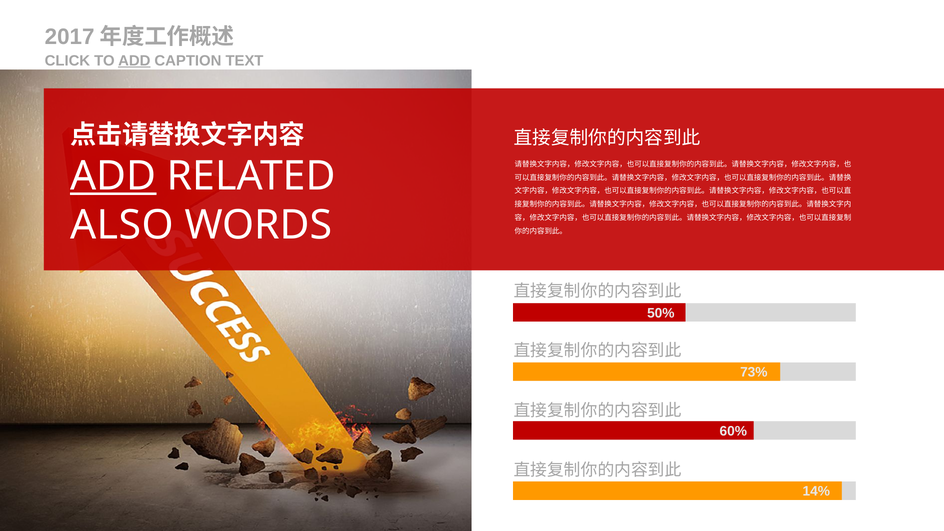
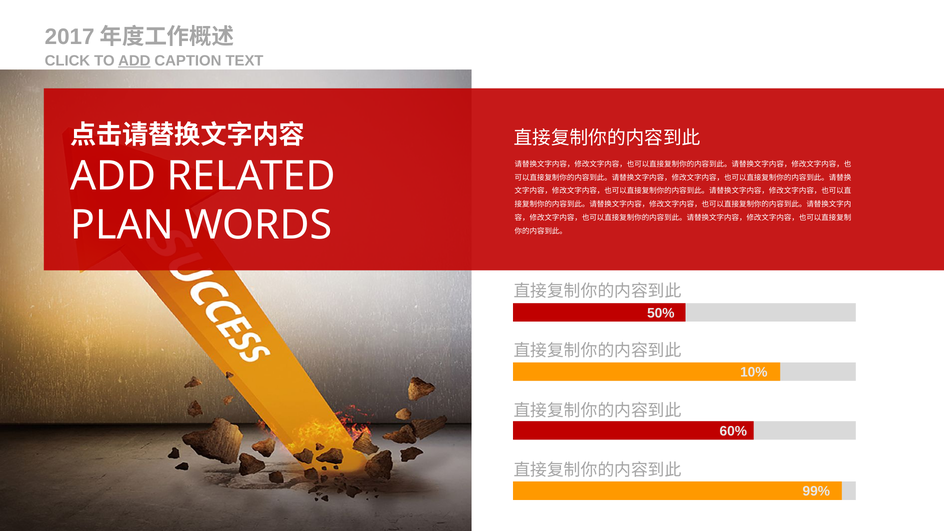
ADD underline: present -> none (113, 176)
ALSO: ALSO -> PLAN (122, 225)
73%: 73% -> 10% (754, 372)
14%: 14% -> 99% (816, 491)
